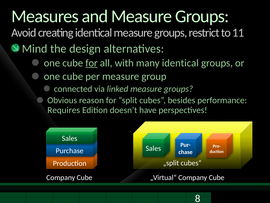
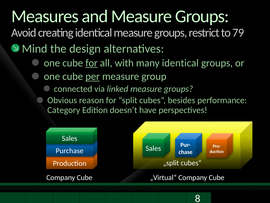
11: 11 -> 79 (238, 33)
per underline: none -> present (93, 76)
Requires: Requires -> Category (64, 110)
